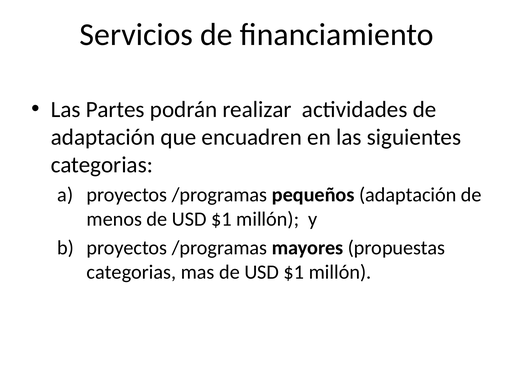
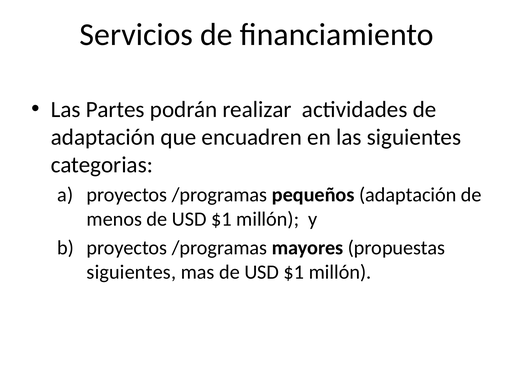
categorias: categorias -> siguientes (131, 272)
